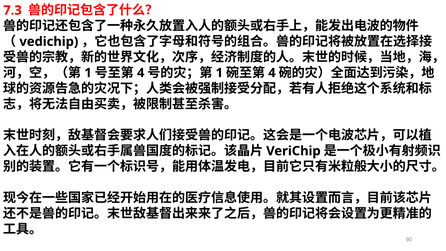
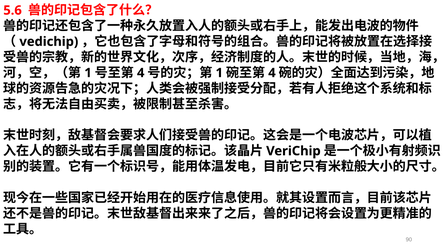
7.3: 7.3 -> 5.6 (13, 10)
